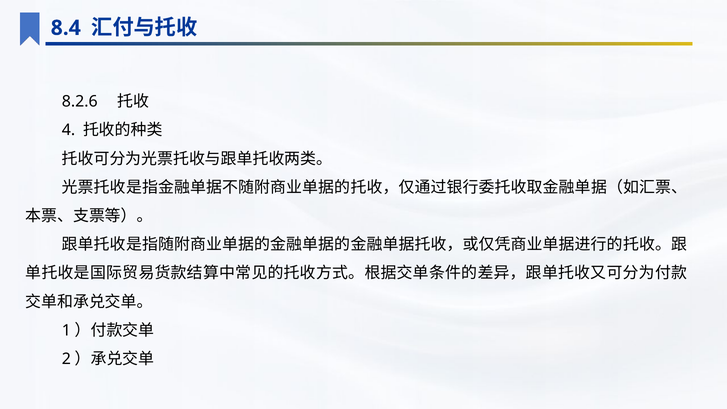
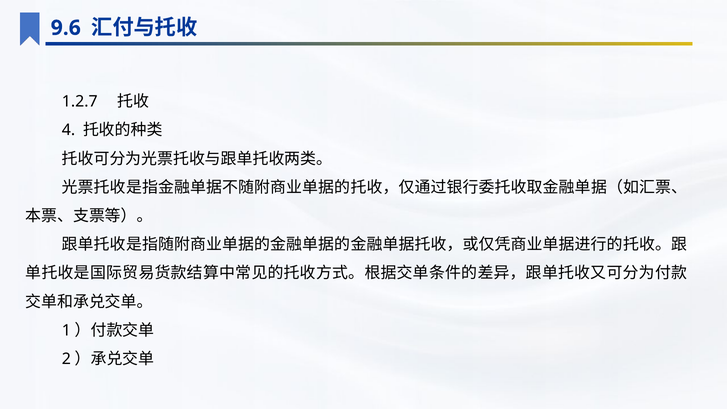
8.4: 8.4 -> 9.6 (66, 28)
8.2.6: 8.2.6 -> 1.2.7 (80, 102)
